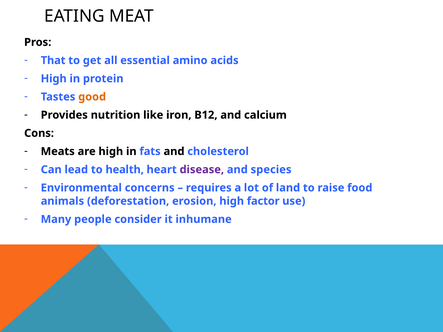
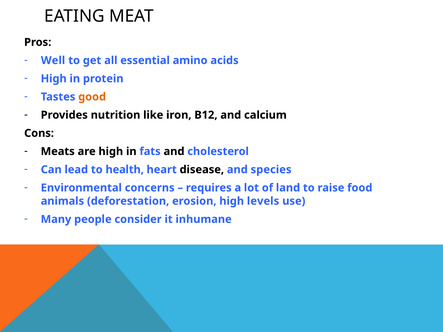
That: That -> Well (53, 60)
disease colour: purple -> black (202, 170)
factor: factor -> levels (263, 201)
